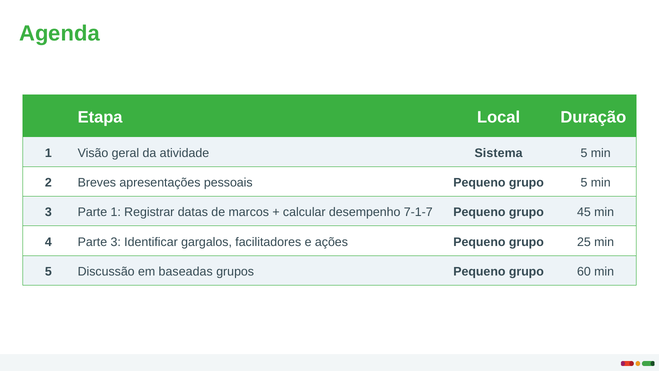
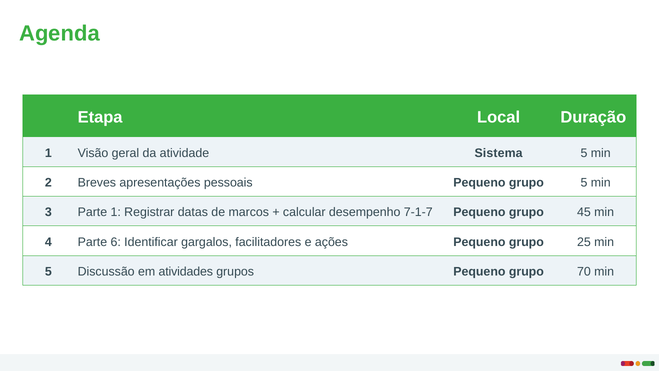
Parte 3: 3 -> 6 (116, 242)
baseadas: baseadas -> atividades (186, 271)
60: 60 -> 70 (584, 271)
